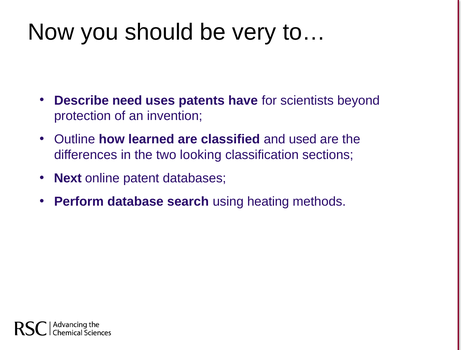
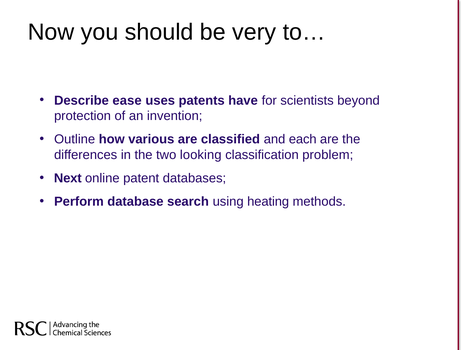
need: need -> ease (127, 100)
learned: learned -> various (151, 139)
used: used -> each (303, 139)
sections: sections -> problem (328, 155)
